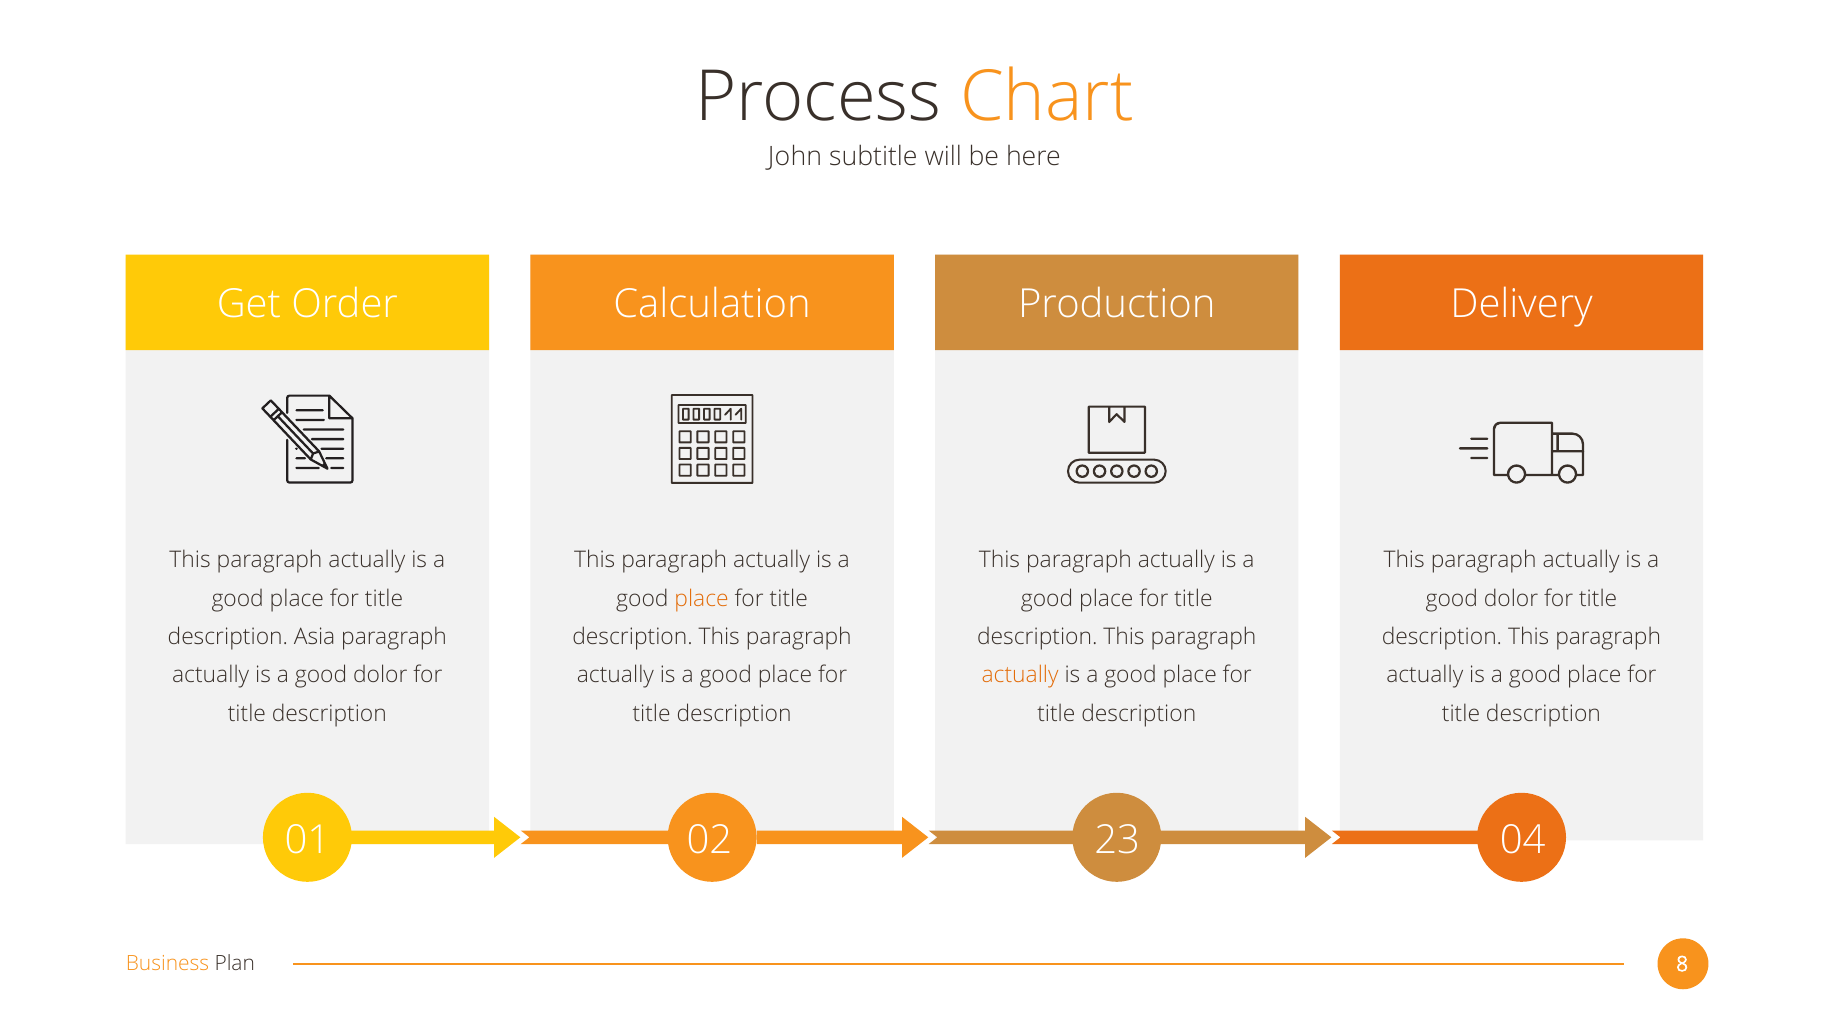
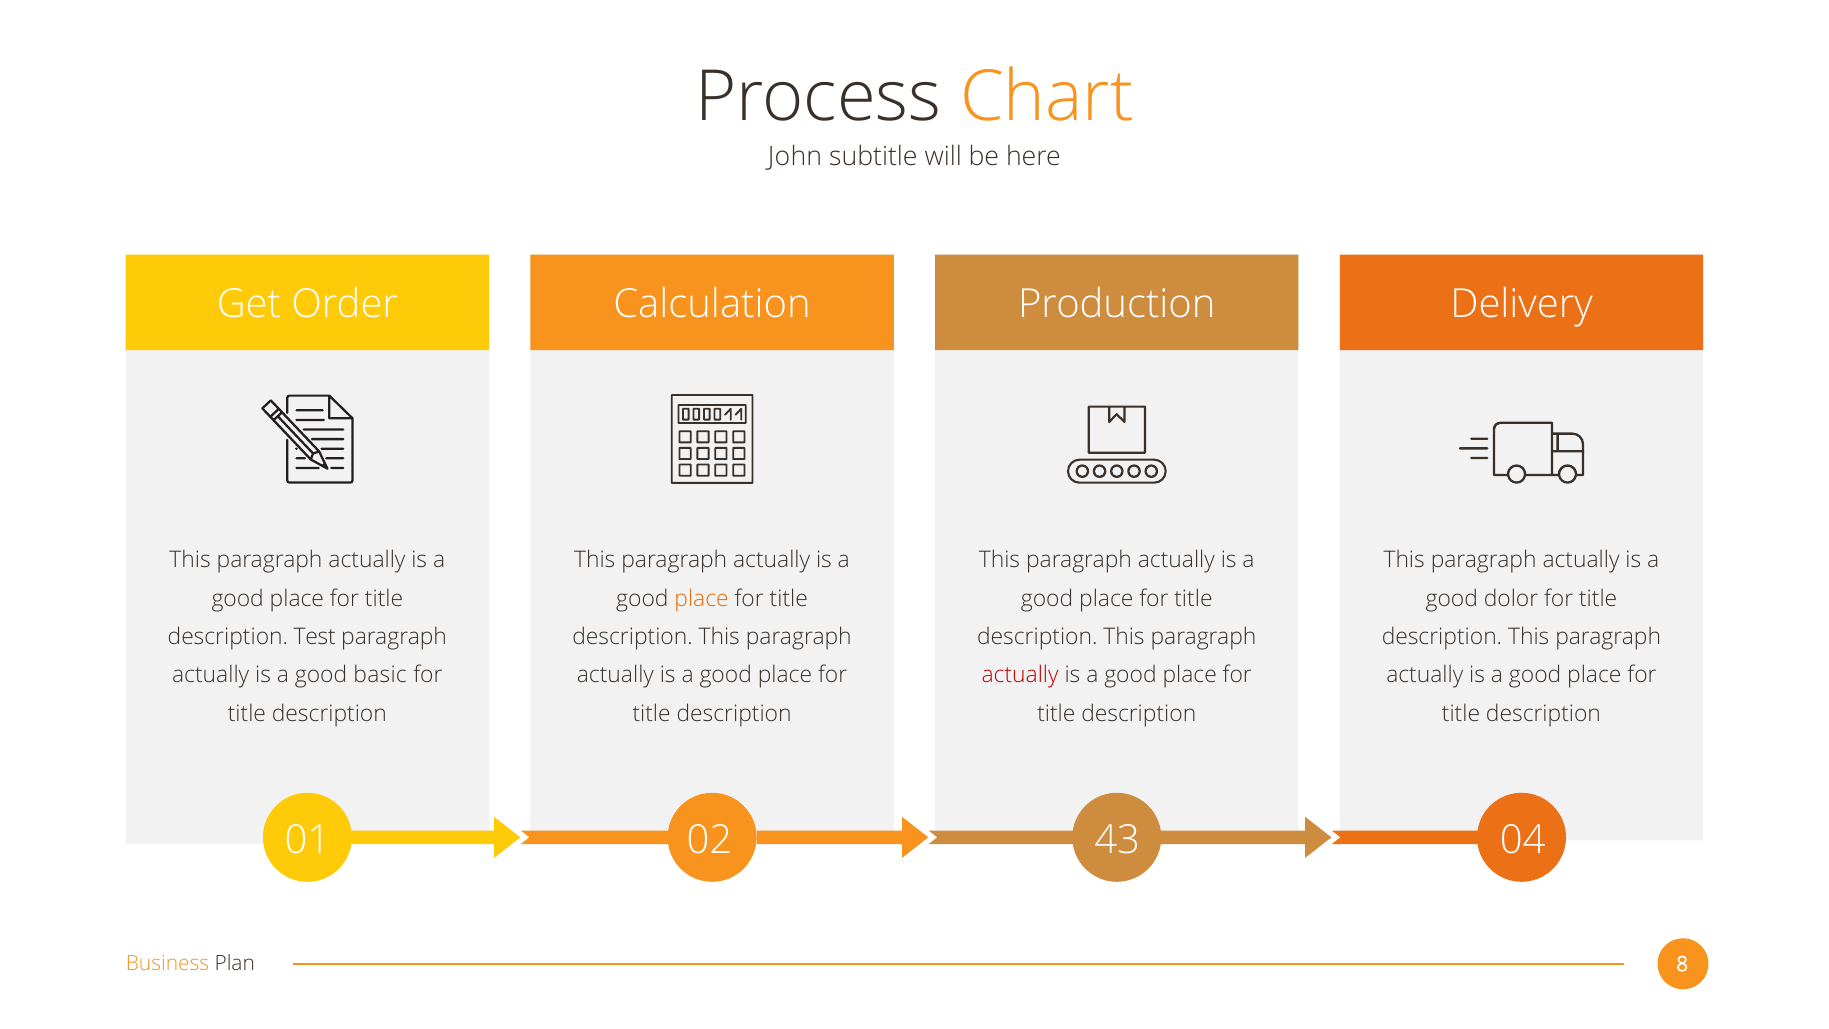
Asia: Asia -> Test (315, 637)
dolor: dolor -> basic (380, 675)
actually colour: orange -> red (1020, 675)
23: 23 -> 43 (1117, 840)
